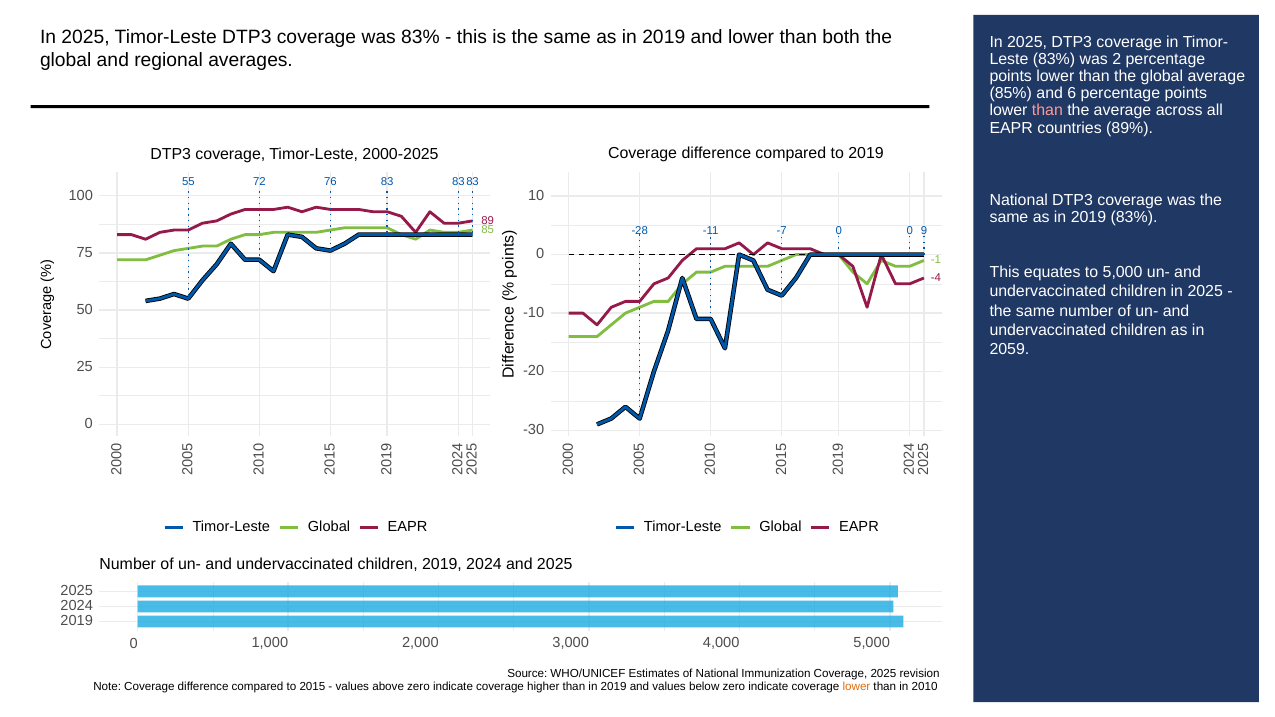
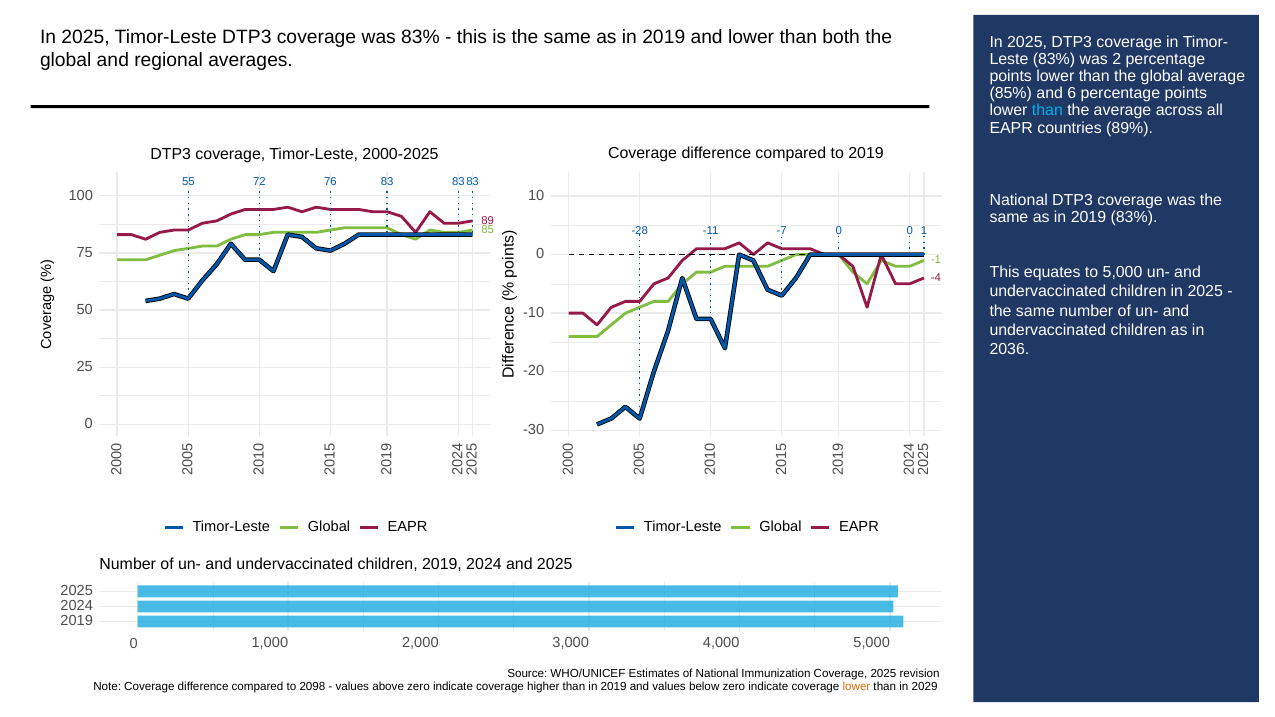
than colour: pink -> light blue (1047, 111)
0 0 9: 9 -> 1 (924, 231)
2059: 2059 -> 2036 (1009, 349)
2015: 2015 -> 2098 (312, 687)
2010: 2010 -> 2029 (925, 687)
